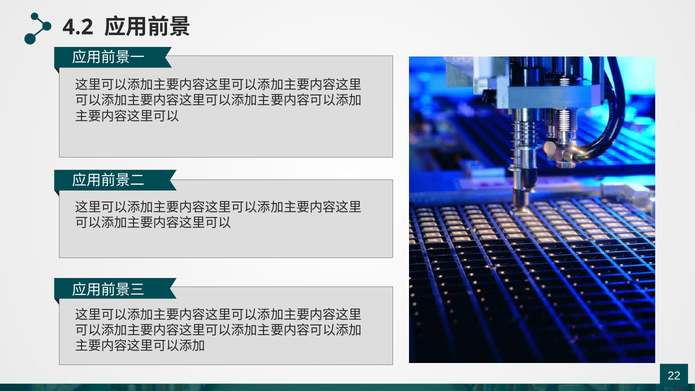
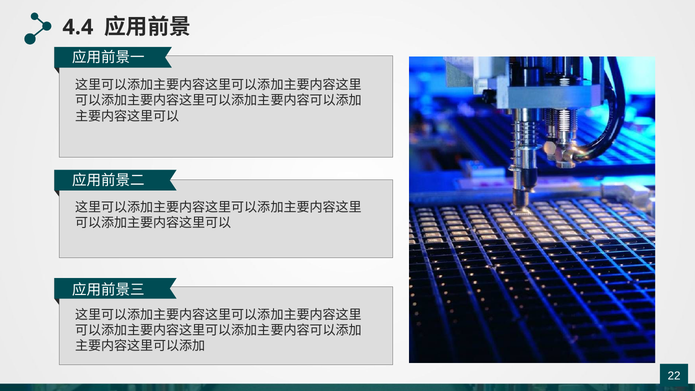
4.2: 4.2 -> 4.4 (78, 27)
